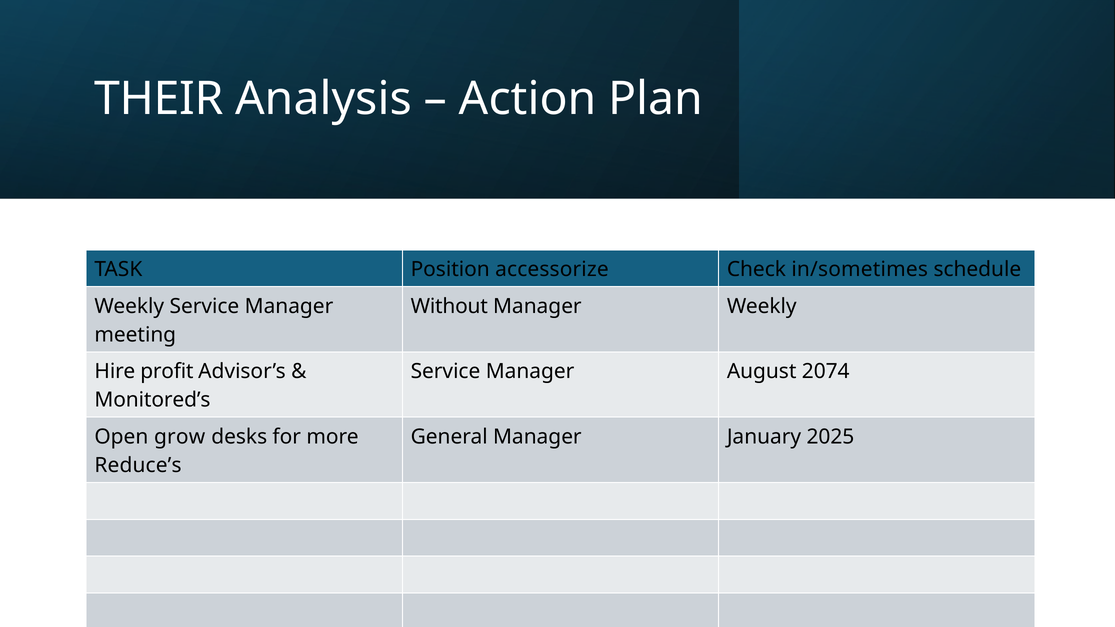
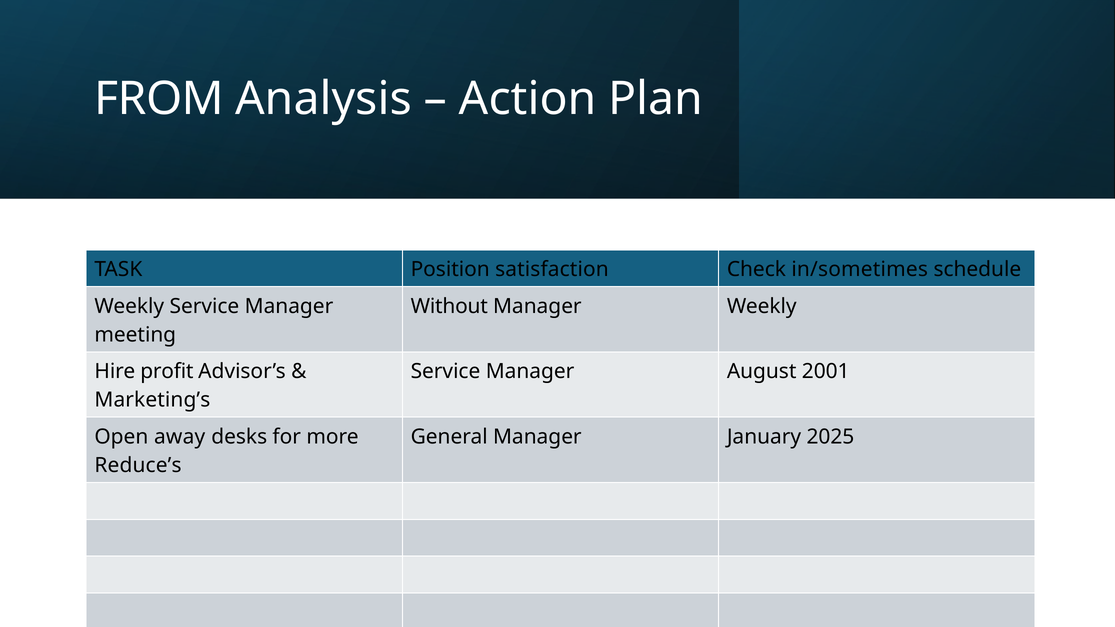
THEIR: THEIR -> FROM (159, 99)
accessorize: accessorize -> satisfaction (552, 270)
2074: 2074 -> 2001 (826, 372)
Monitored’s: Monitored’s -> Marketing’s (152, 400)
grow: grow -> away (180, 437)
